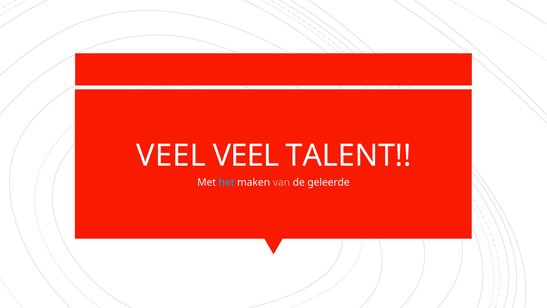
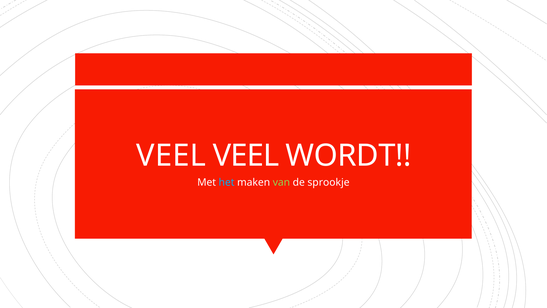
TALENT: TALENT -> WORDT (348, 155)
van colour: pink -> light green (281, 182)
geleerde: geleerde -> sprookje (329, 182)
